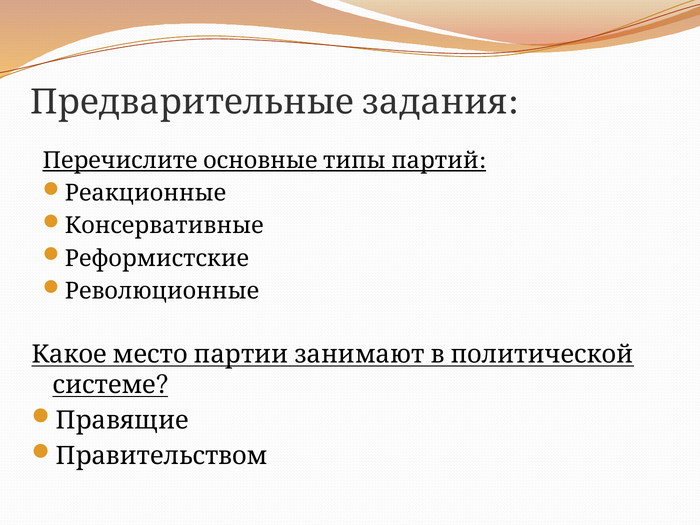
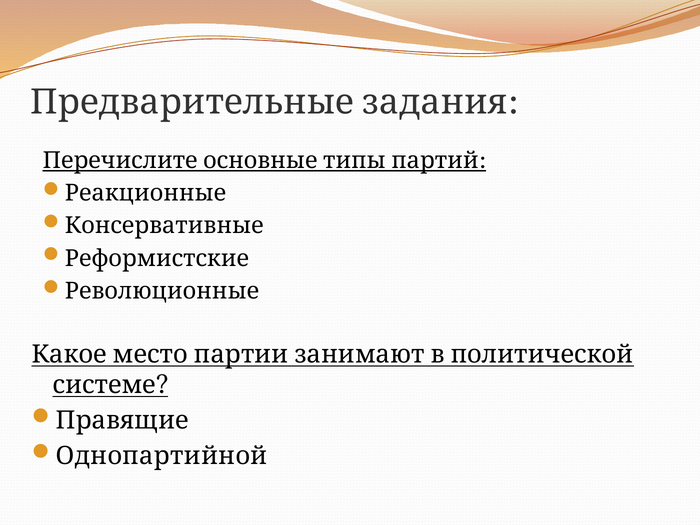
Правительством: Правительством -> Однопартийной (162, 456)
